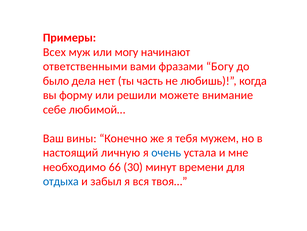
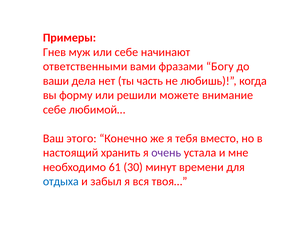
Всех: Всех -> Гнев (54, 52)
или могу: могу -> себе (126, 52)
было: было -> ваши (56, 81)
вины: вины -> этого (81, 138)
мужем: мужем -> вместо (220, 138)
личную: личную -> хранить (121, 152)
очень colour: blue -> purple (166, 152)
66: 66 -> 61 (115, 167)
